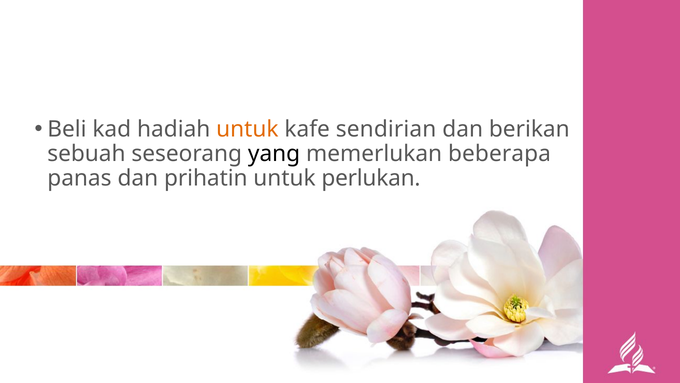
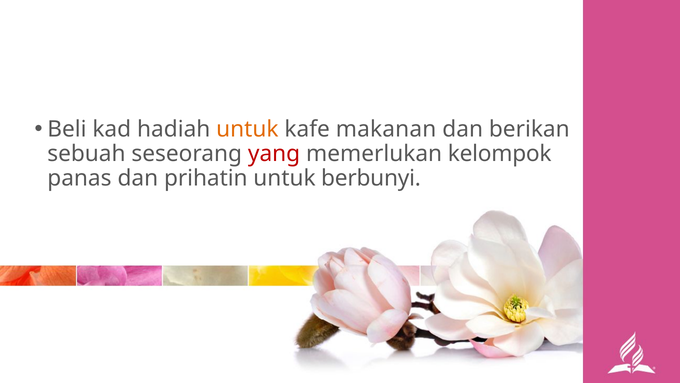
sendirian: sendirian -> makanan (386, 129)
yang colour: black -> red (274, 153)
beberapa: beberapa -> kelompok (500, 153)
perlukan: perlukan -> berbunyi (371, 178)
